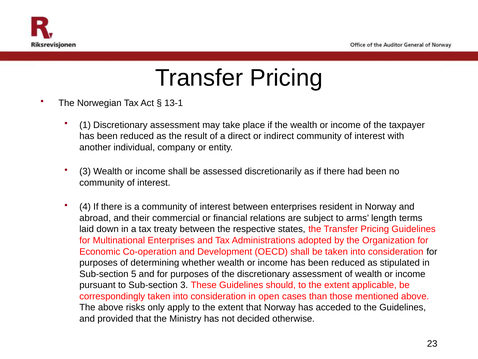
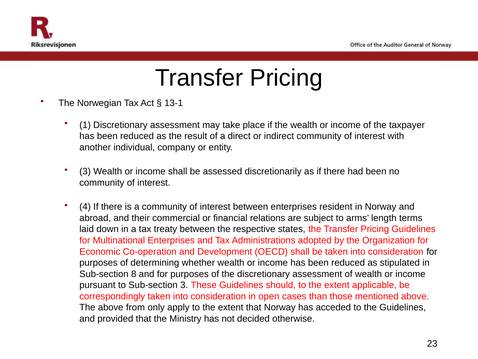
5: 5 -> 8 (134, 274)
risks: risks -> from (135, 307)
